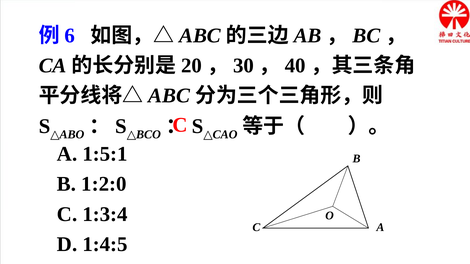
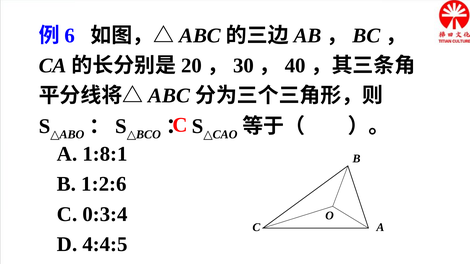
1:5:1: 1:5:1 -> 1:8:1 (105, 154)
1:2:0: 1:2:0 -> 1:2:6 (104, 184)
1:3:4: 1:3:4 -> 0:3:4 (105, 214)
1:4:5: 1:4:5 -> 4:4:5 (105, 245)
